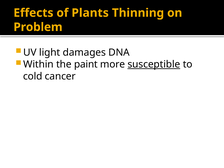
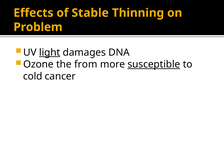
Plants: Plants -> Stable (90, 13)
light underline: none -> present (50, 52)
Within: Within -> Ozone (38, 64)
paint: paint -> from (86, 64)
